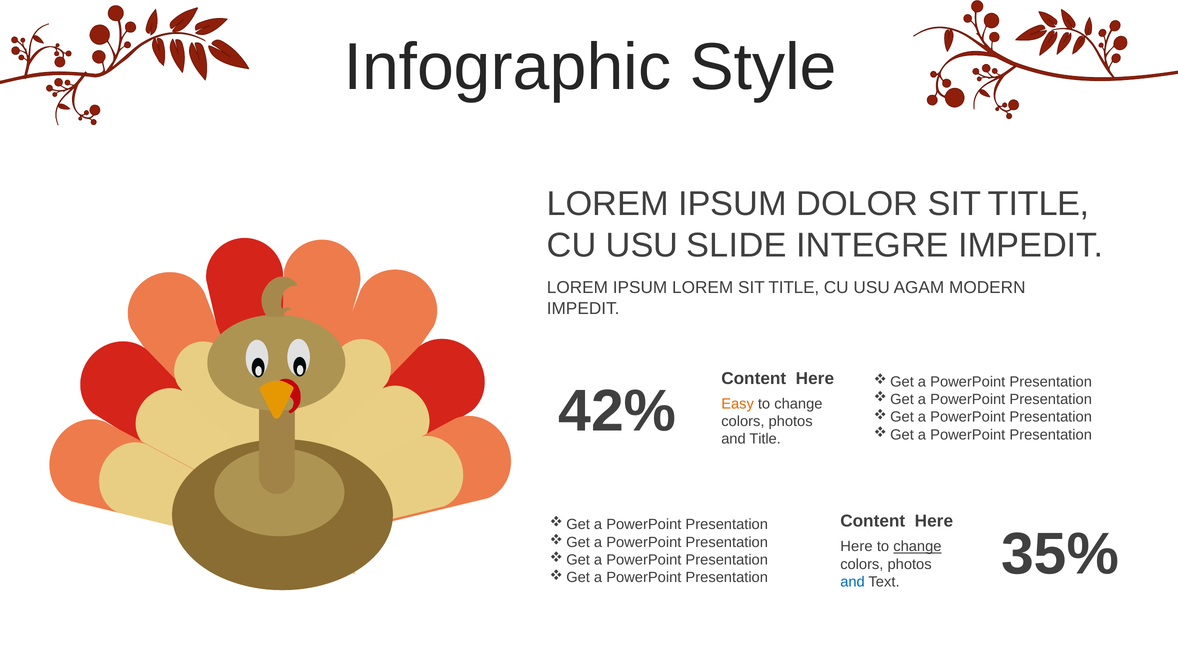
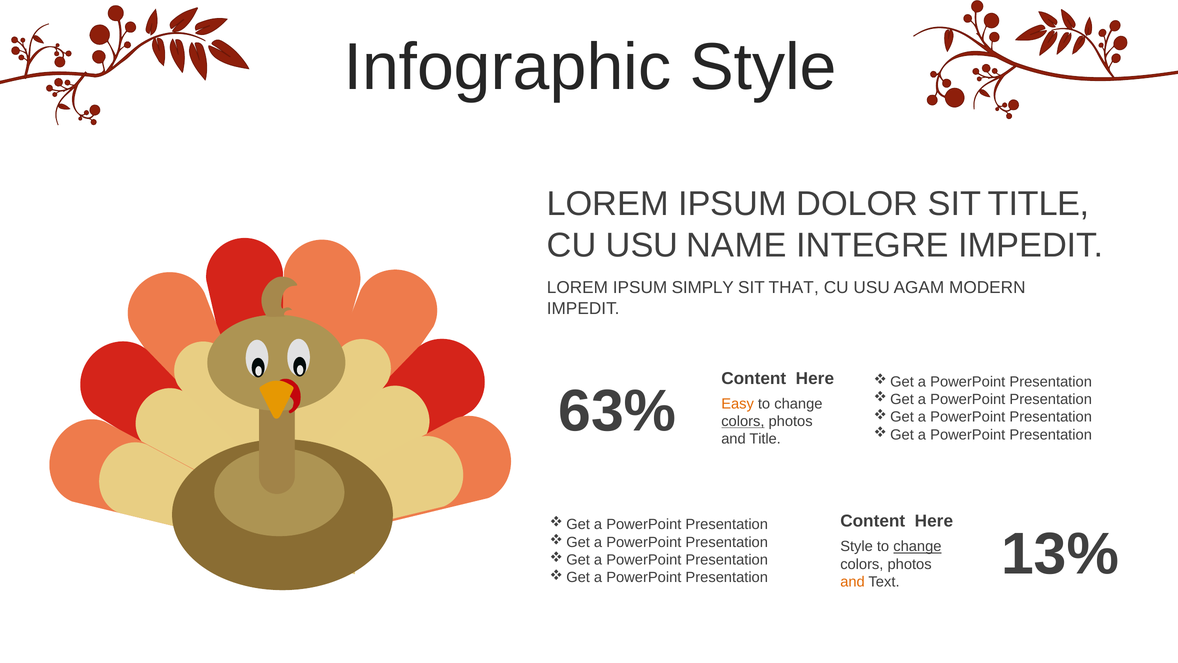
SLIDE: SLIDE -> NAME (736, 245)
IPSUM LOREM: LOREM -> SIMPLY (703, 288)
TITLE: TITLE -> THAT (794, 288)
42%: 42% -> 63% (617, 411)
colors underline: none -> present (743, 421)
35%: 35% -> 13% (1060, 554)
Here: Here -> Style (857, 546)
and colour: blue -> orange (853, 582)
